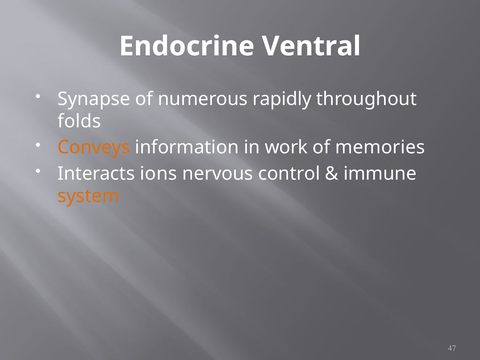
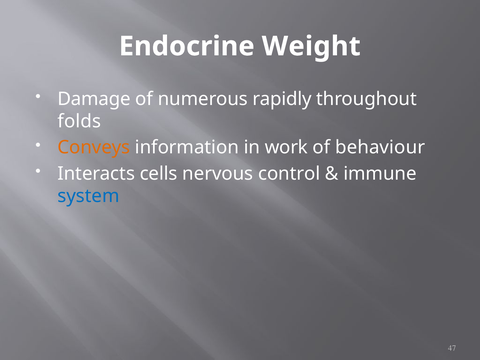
Ventral: Ventral -> Weight (311, 46)
Synapse: Synapse -> Damage (94, 99)
memories: memories -> behaviour (380, 147)
ions: ions -> cells (159, 174)
system colour: orange -> blue (89, 196)
